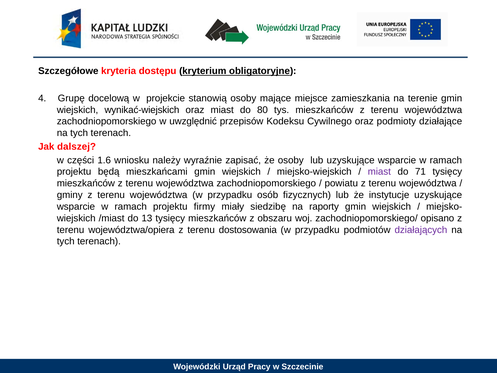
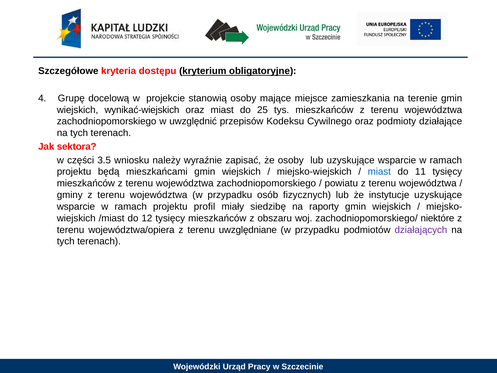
80: 80 -> 25 (262, 110)
dalszej: dalszej -> sektora (77, 147)
1.6: 1.6 -> 3.5 (104, 160)
miast colour: purple -> blue (379, 172)
71: 71 -> 11 (420, 172)
firmy: firmy -> profil (204, 206)
13: 13 -> 12 (147, 218)
opisano: opisano -> niektóre (437, 218)
dostosowania: dostosowania -> uwzględniane (248, 230)
